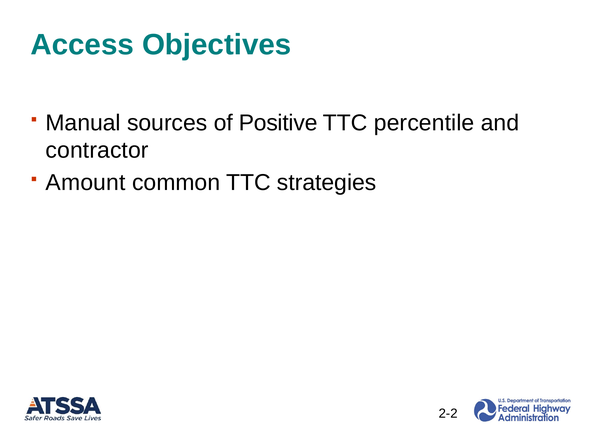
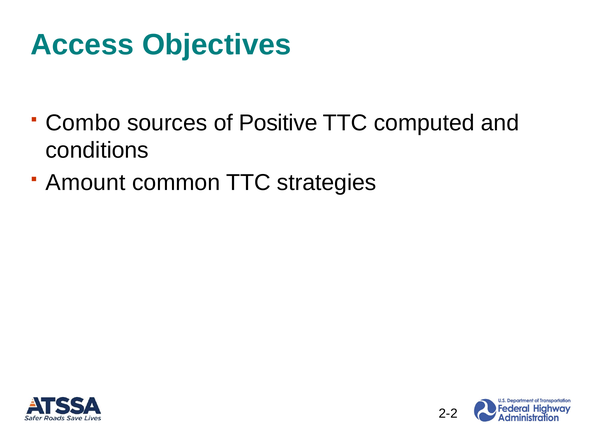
Manual: Manual -> Combo (83, 123)
percentile: percentile -> computed (424, 123)
contractor: contractor -> conditions (97, 150)
